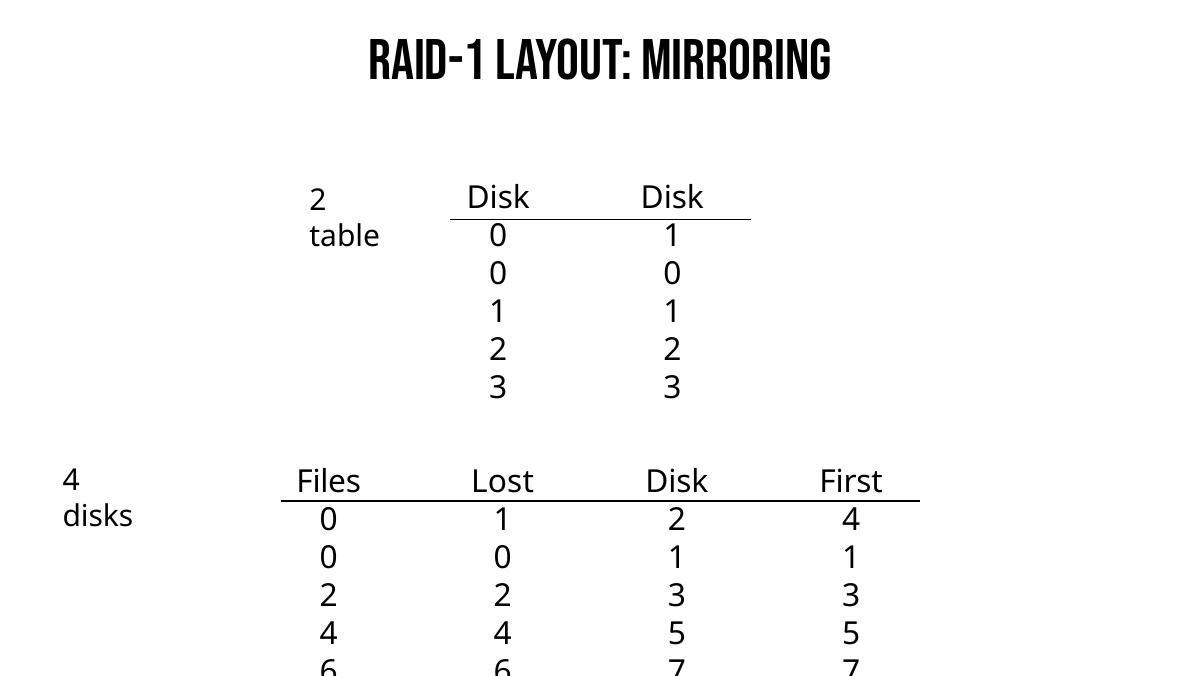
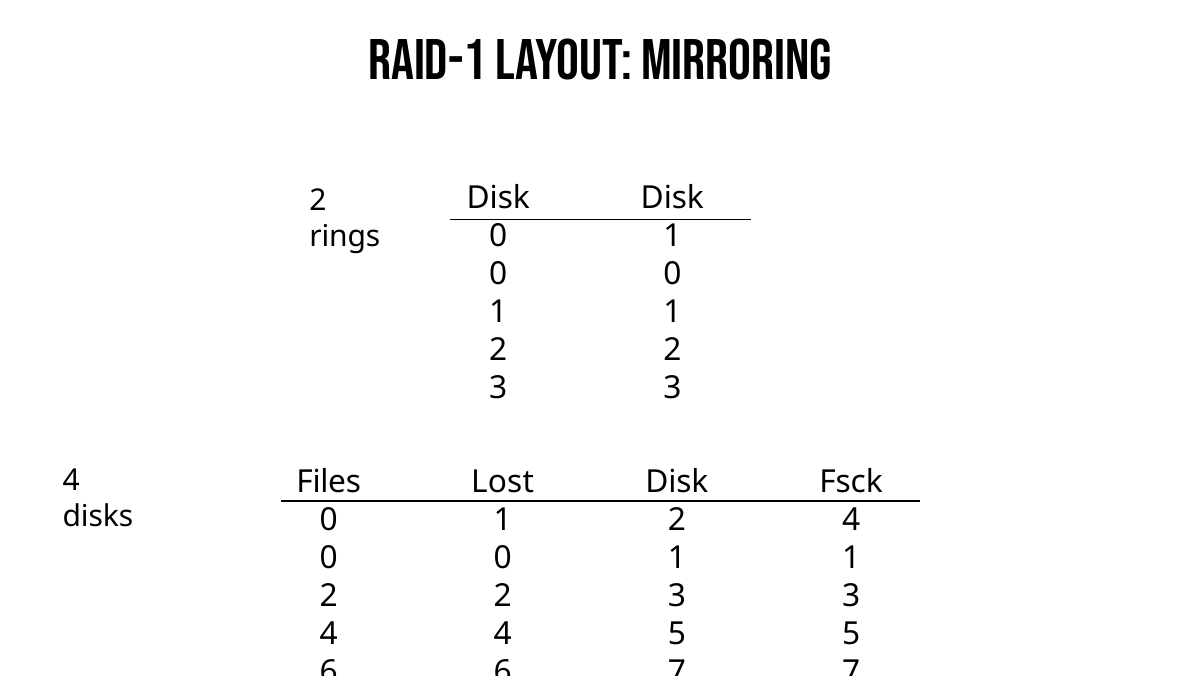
table: table -> rings (345, 237)
First: First -> Fsck (851, 481)
